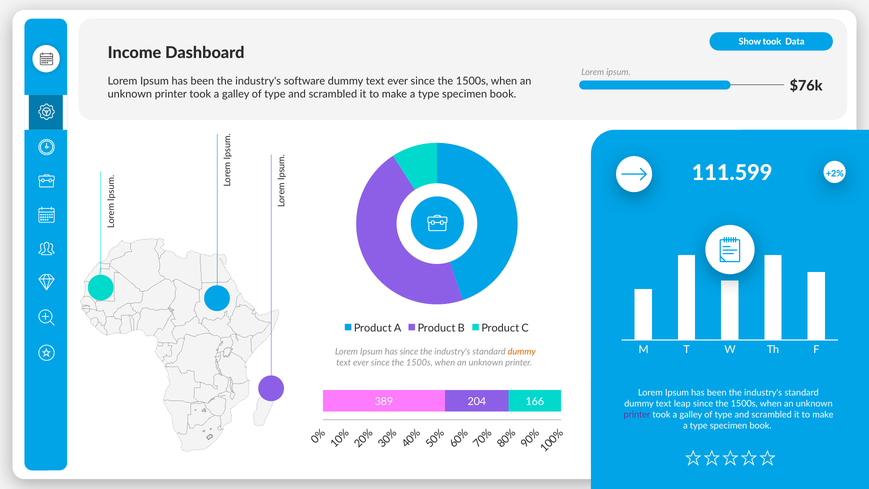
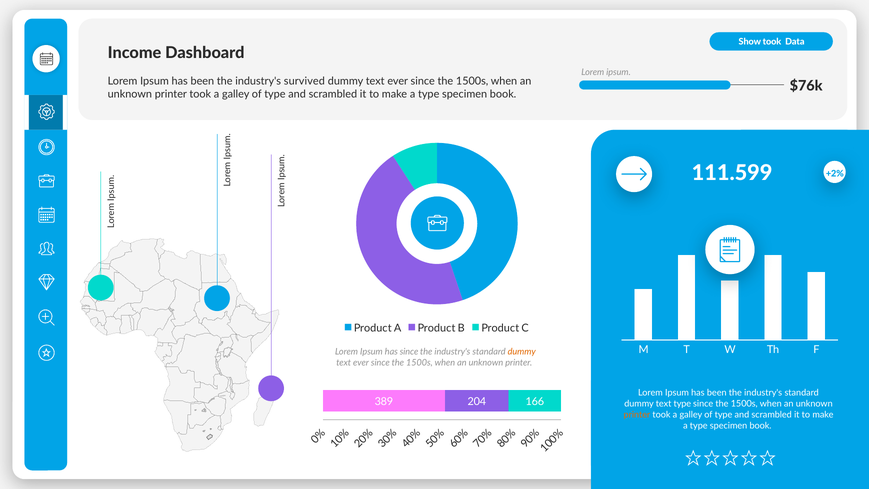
software: software -> survived (304, 81)
text leap: leap -> type (682, 404)
printer colour: purple -> orange (637, 415)
